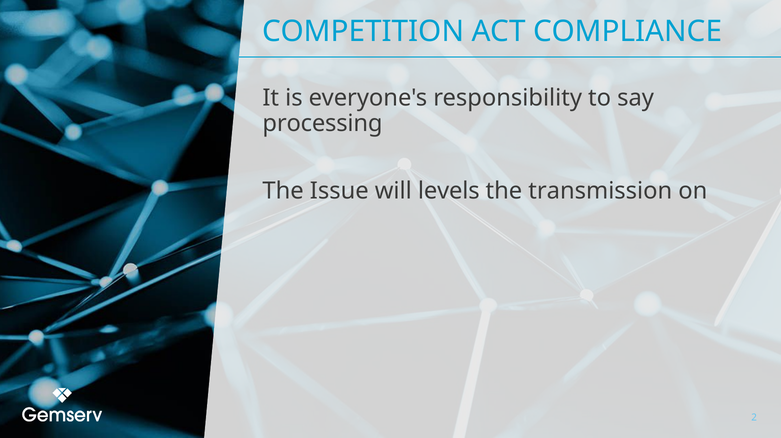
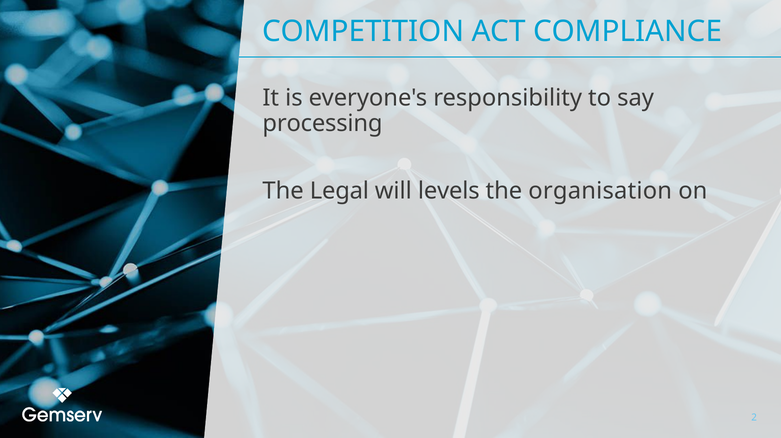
Issue: Issue -> Legal (339, 191)
transmission: transmission -> organisation (600, 191)
